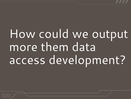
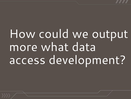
them: them -> what (55, 47)
